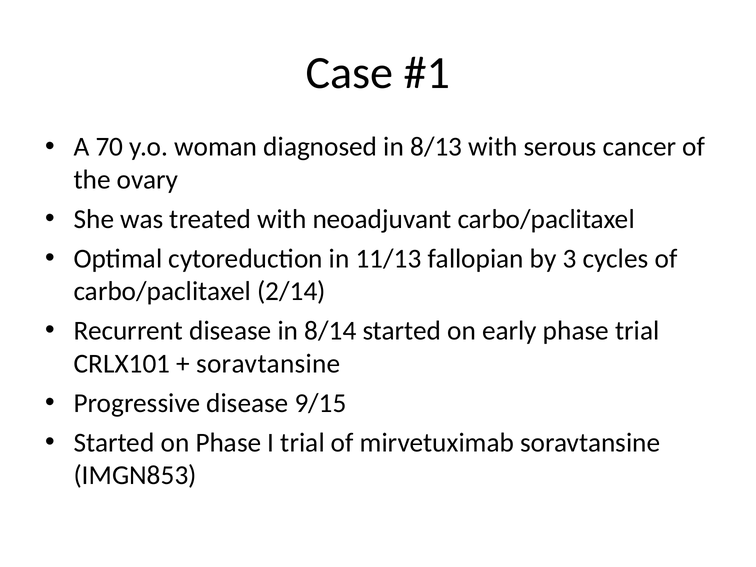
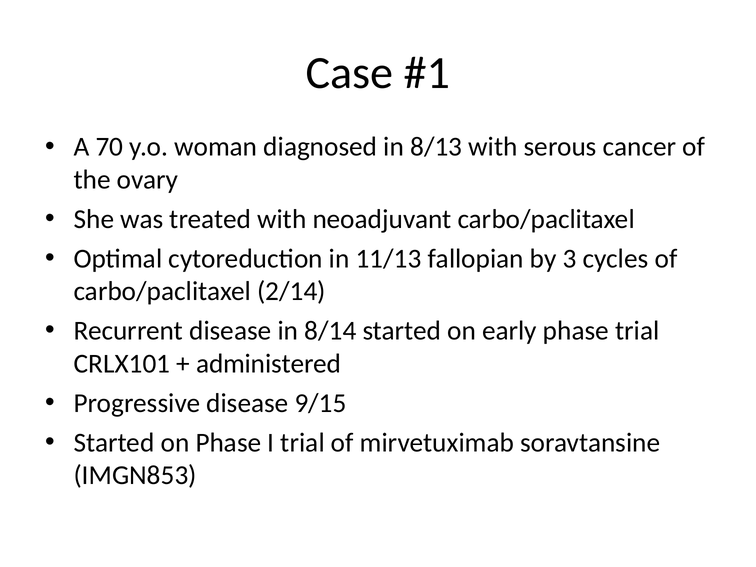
soravtansine: soravtansine -> administered (269, 364)
